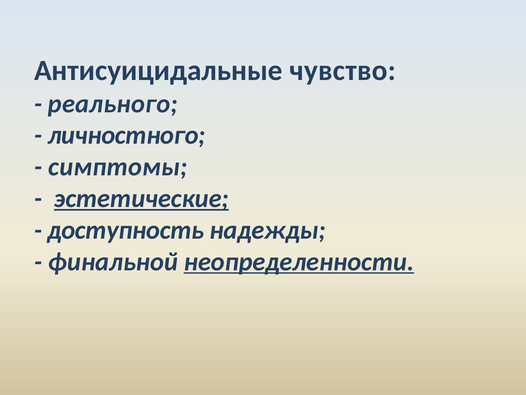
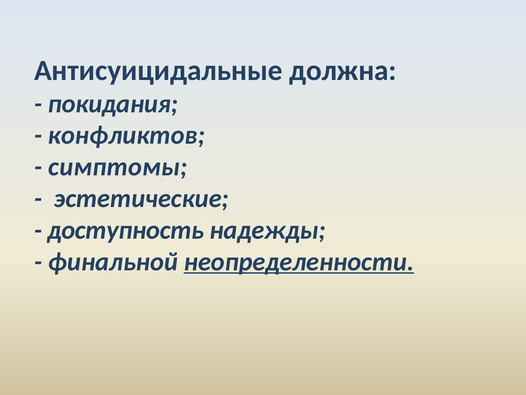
чувство: чувство -> должна (343, 70)
реального: реального -> покидания (113, 104)
личностного: личностного -> конфликтов (126, 135)
эстетические underline: present -> none (141, 198)
